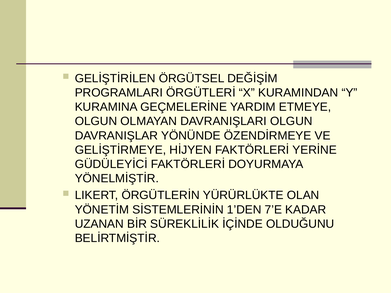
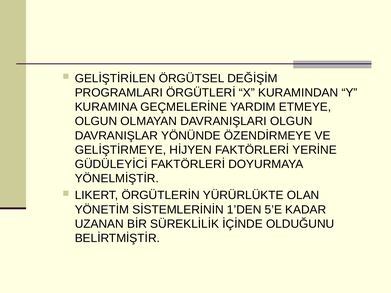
7’E: 7’E -> 5’E (273, 210)
